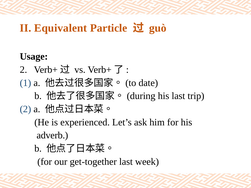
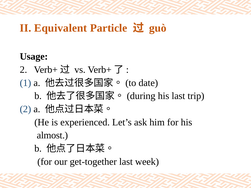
adverb: adverb -> almost (52, 136)
